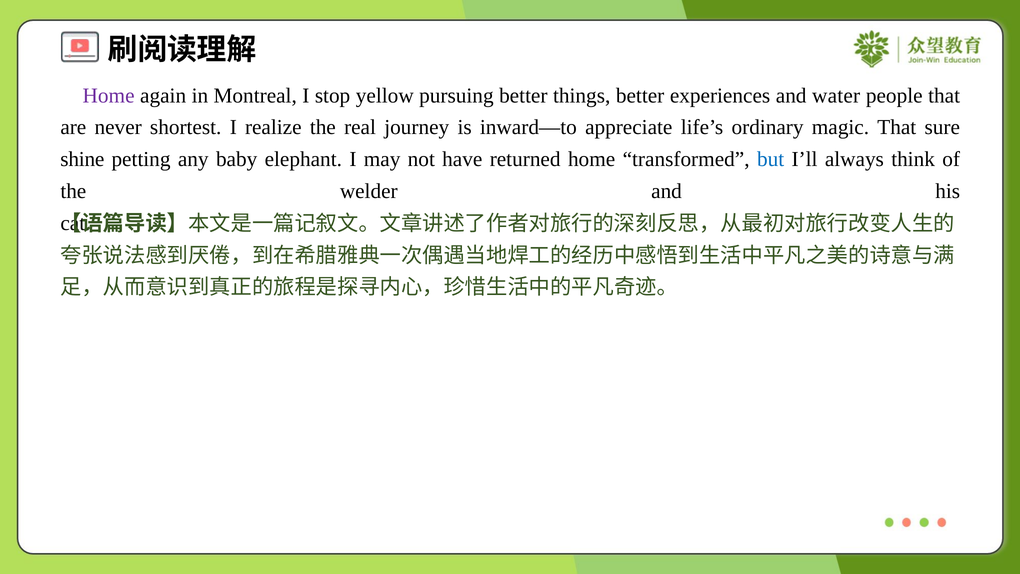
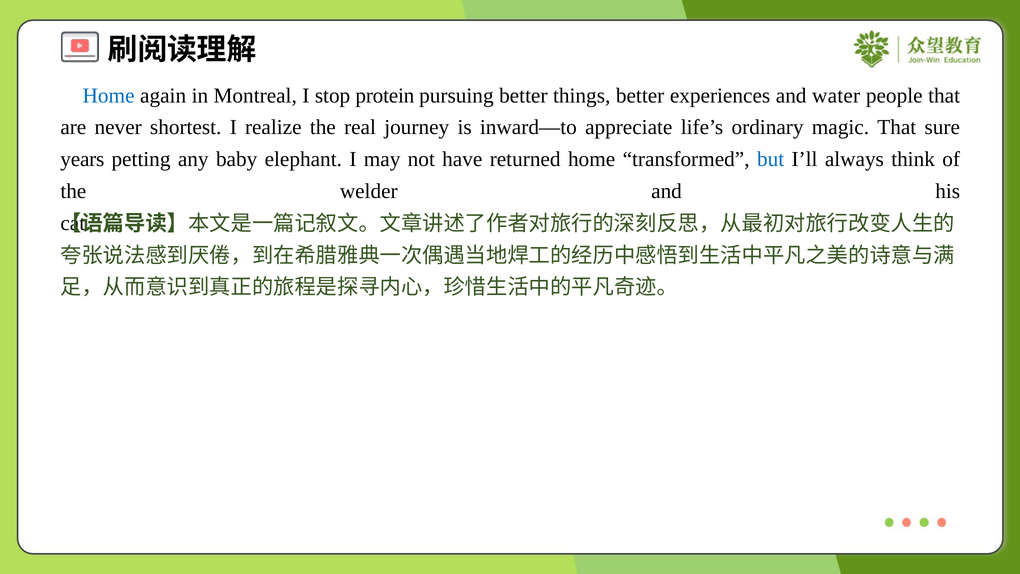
Home colour: purple -> blue (109, 96)
yellow: yellow -> protein (385, 96)
shine: shine -> years (82, 159)
